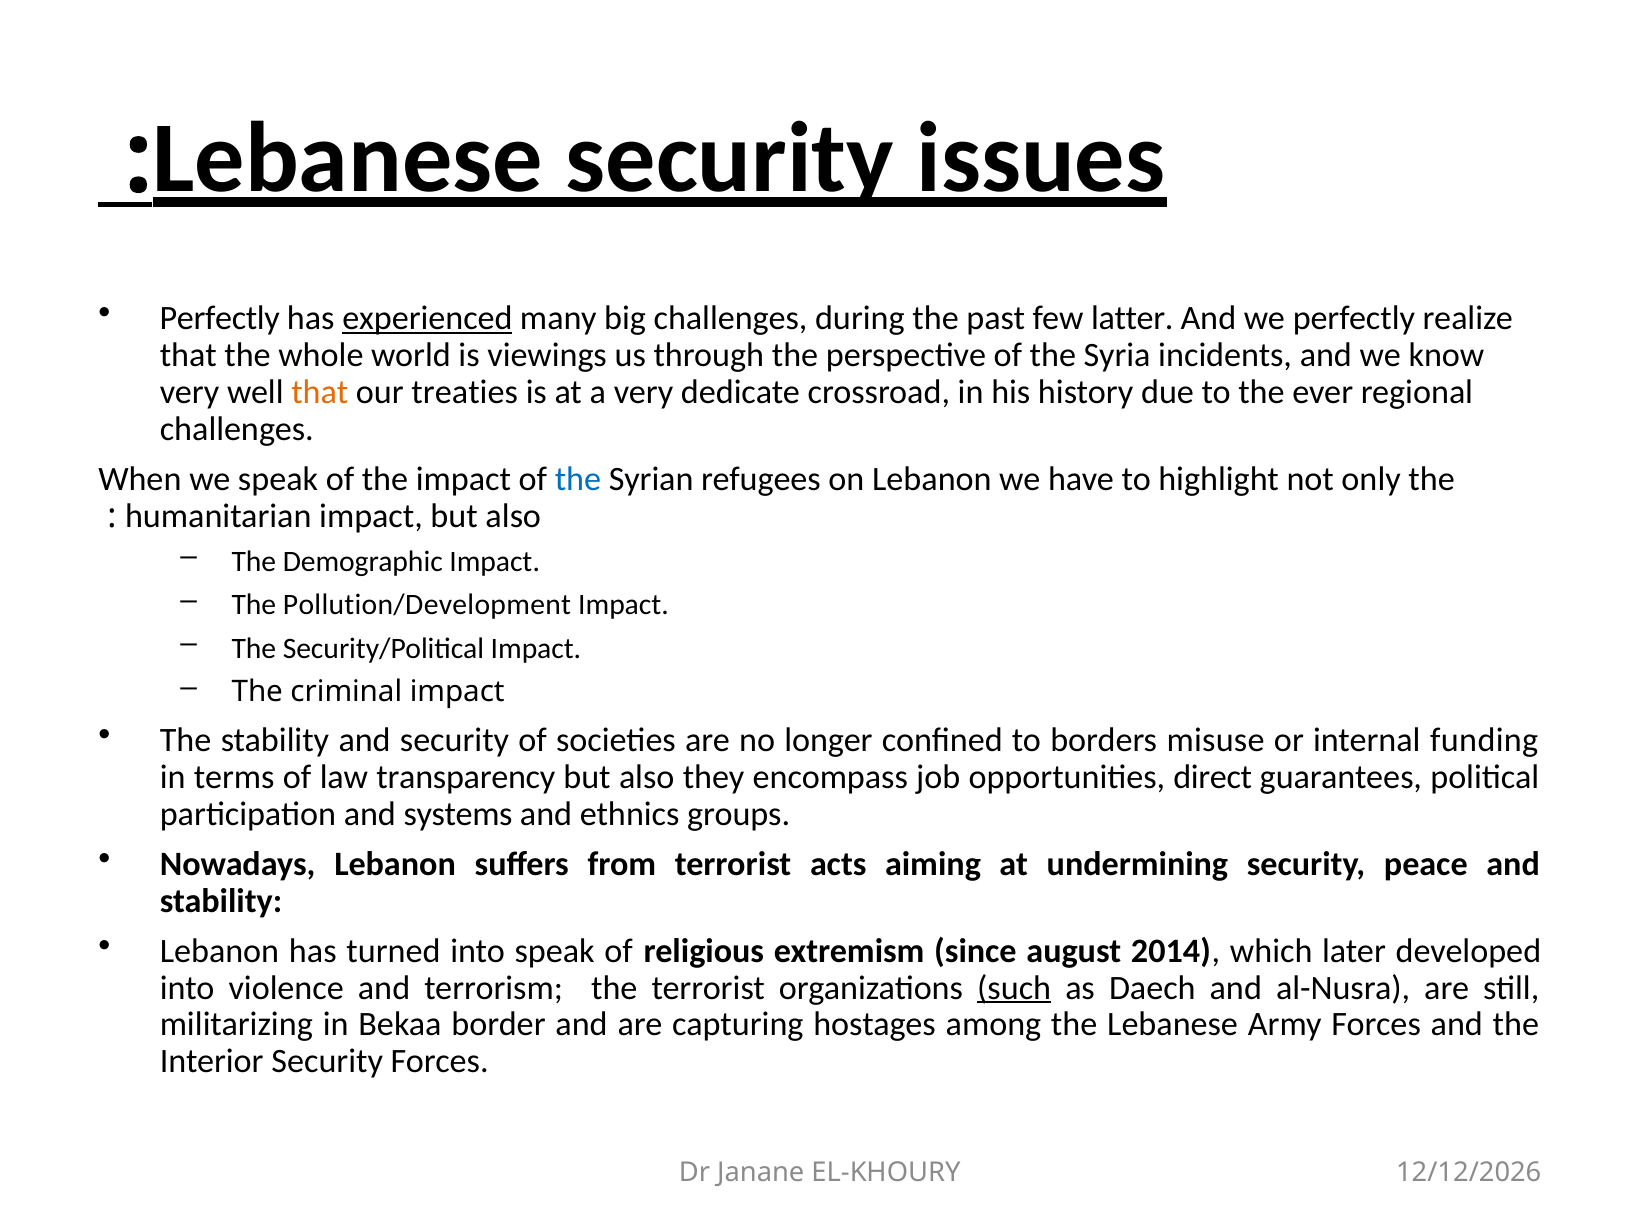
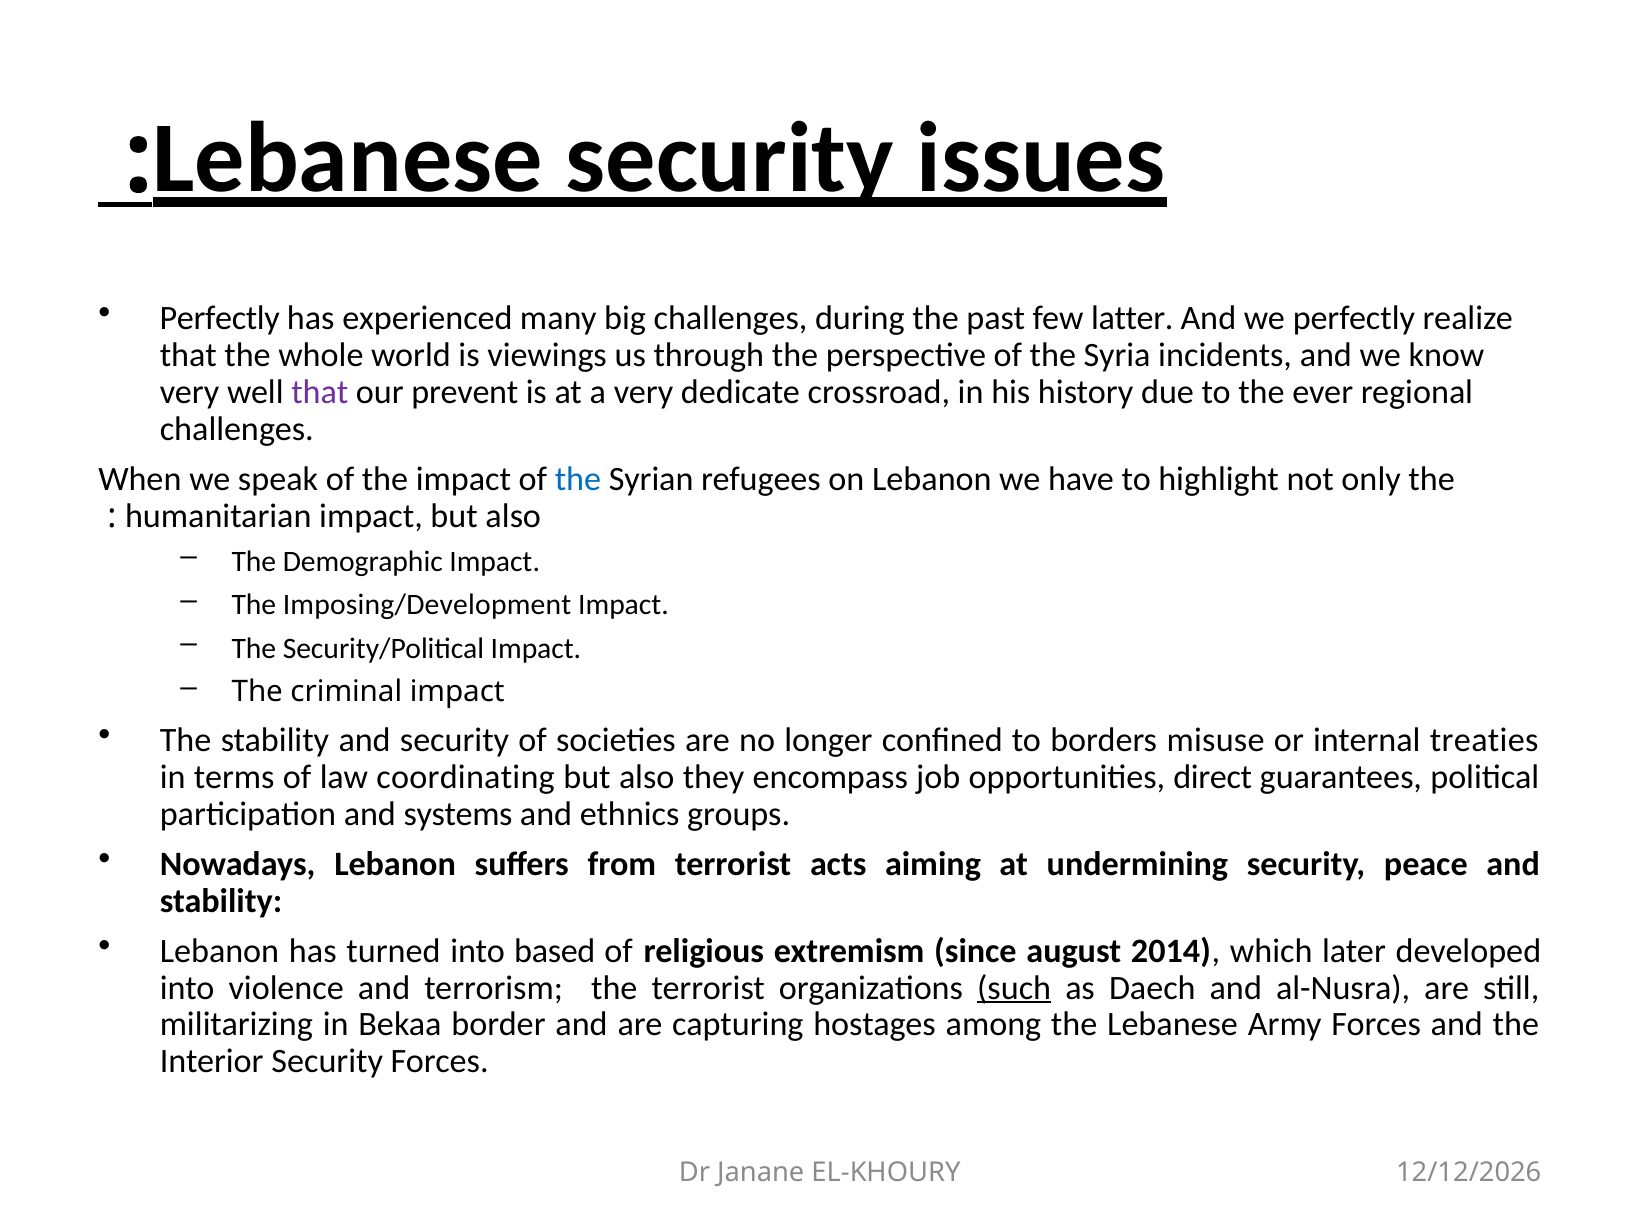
experienced underline: present -> none (427, 318)
that colour: orange -> purple (320, 392)
treaties: treaties -> prevent (465, 392)
Pollution/Development: Pollution/Development -> Imposing/Development (427, 605)
funding: funding -> treaties (1484, 740)
transparency: transparency -> coordinating (466, 777)
into speak: speak -> based (555, 951)
